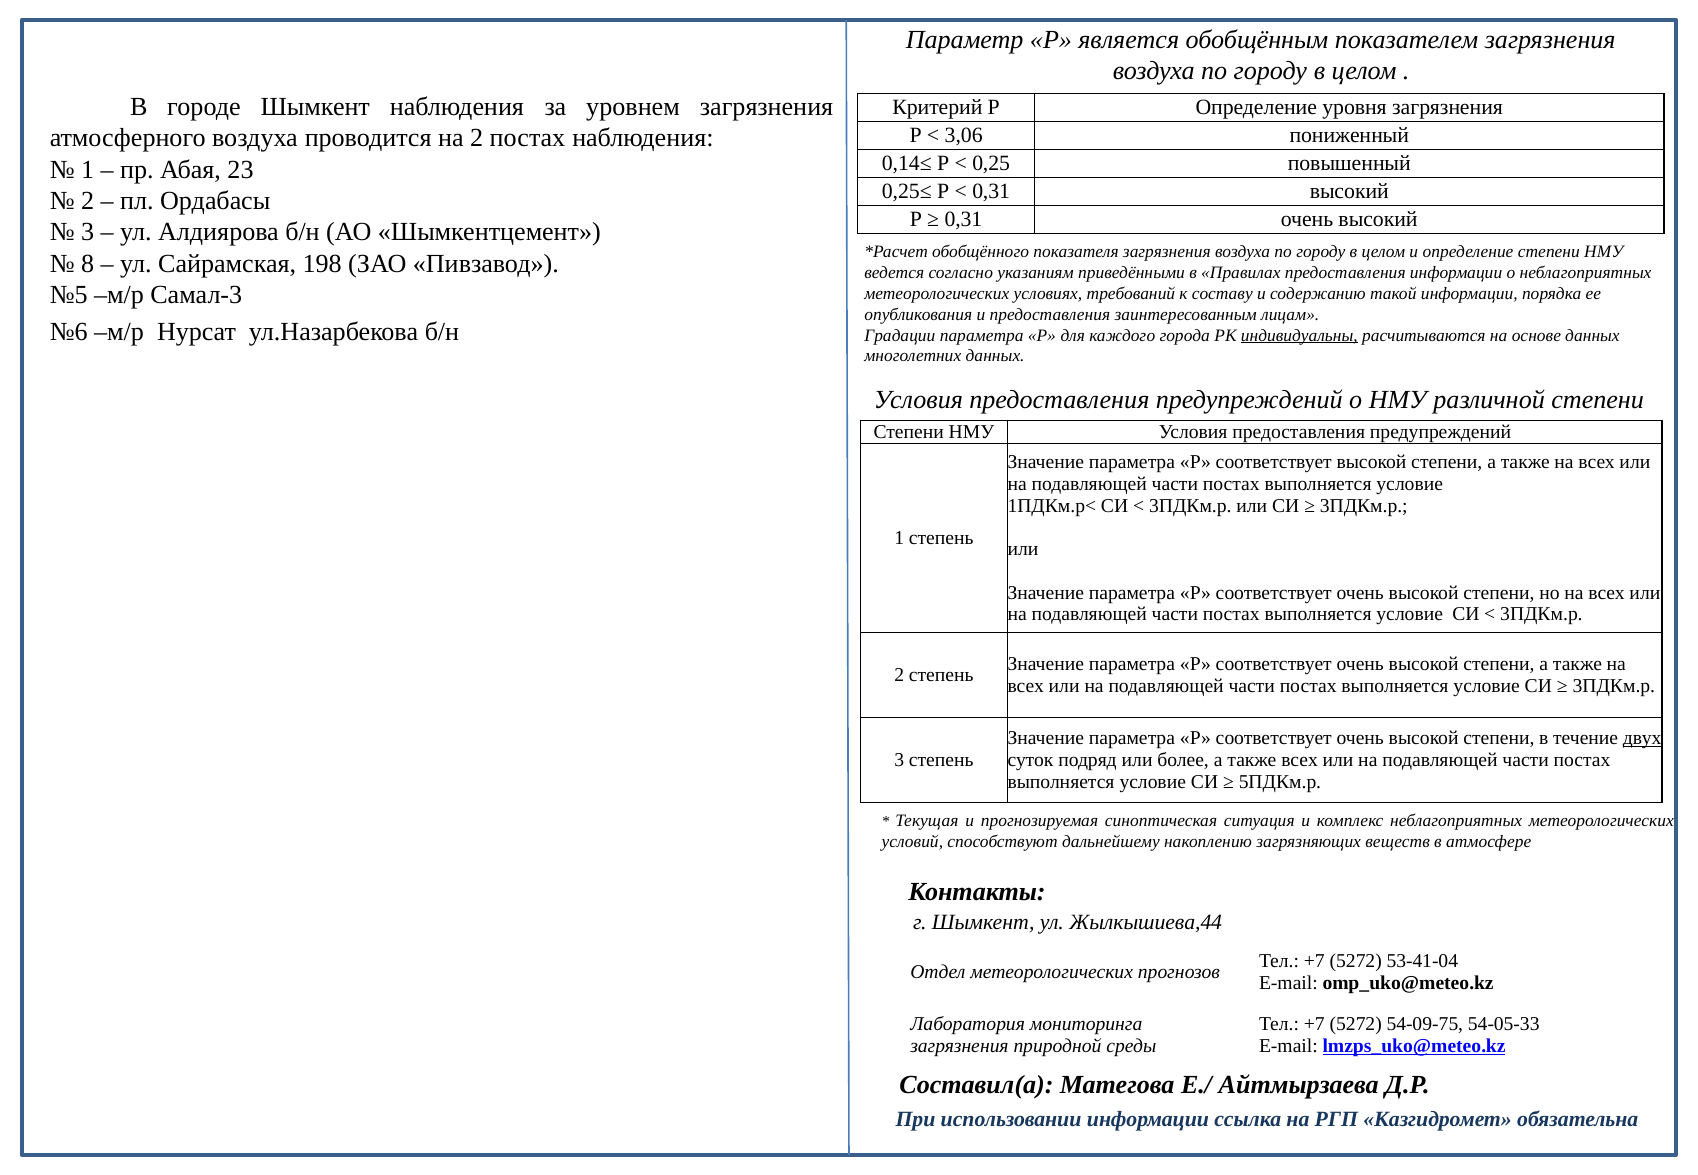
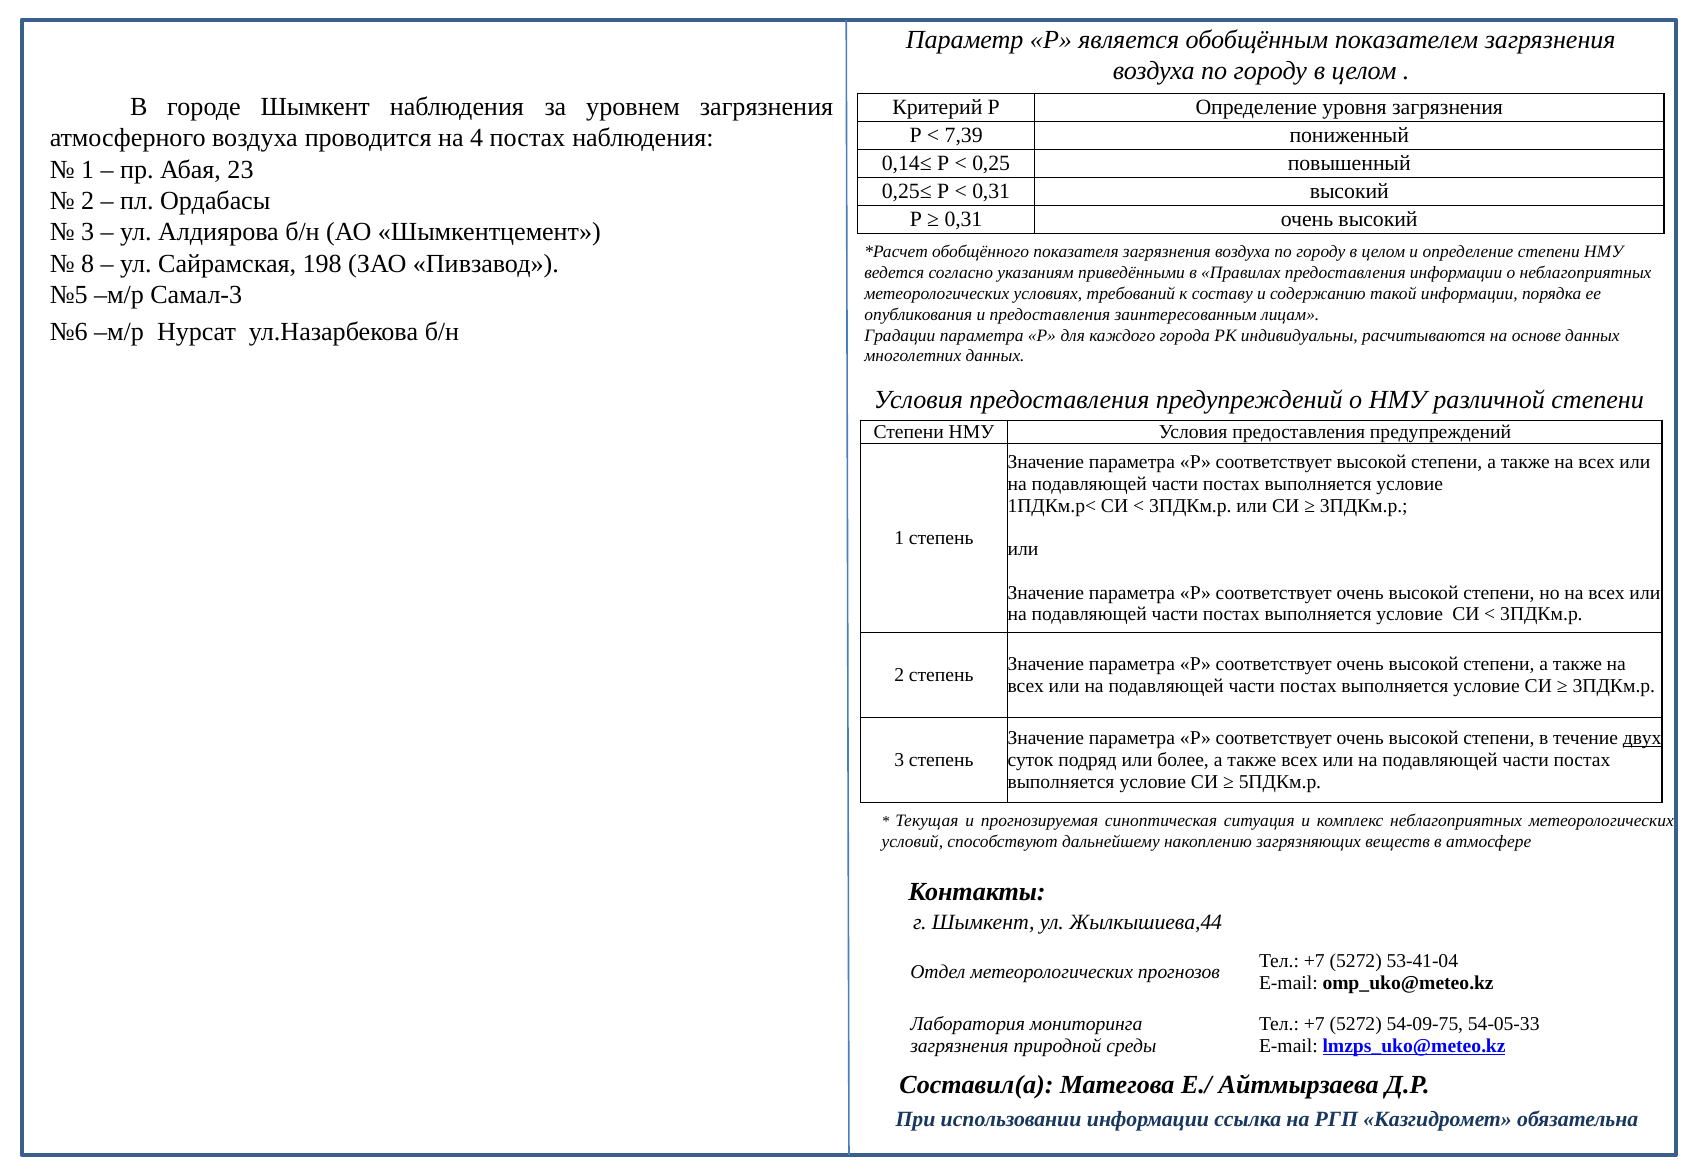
3,06: 3,06 -> 7,39 (964, 136)
на 2: 2 -> 4 (477, 138)
индивидуальны underline: present -> none (1299, 336)
